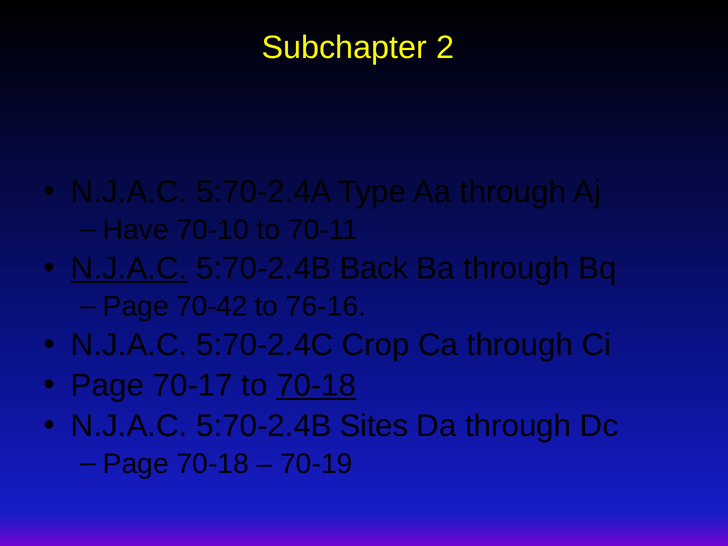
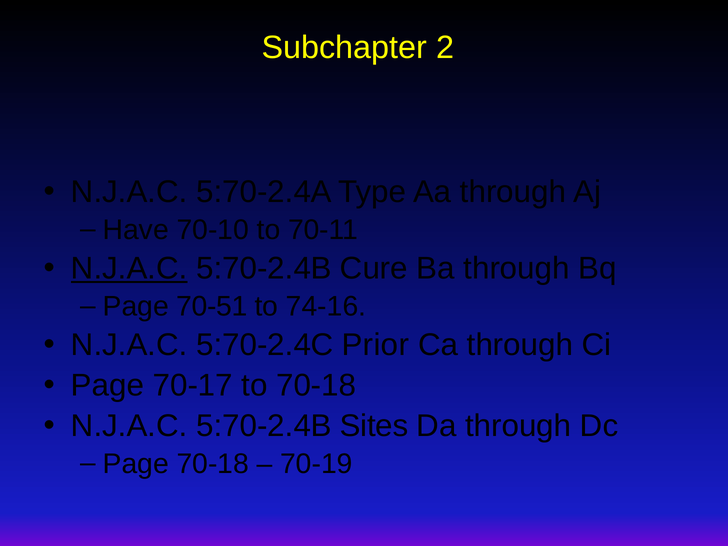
Back: Back -> Cure (374, 268)
70-42: 70-42 -> 70-51 (212, 306)
76-16: 76-16 -> 74-16 (326, 306)
Crop: Crop -> Prior (375, 345)
70-18 underline: present -> none (316, 385)
